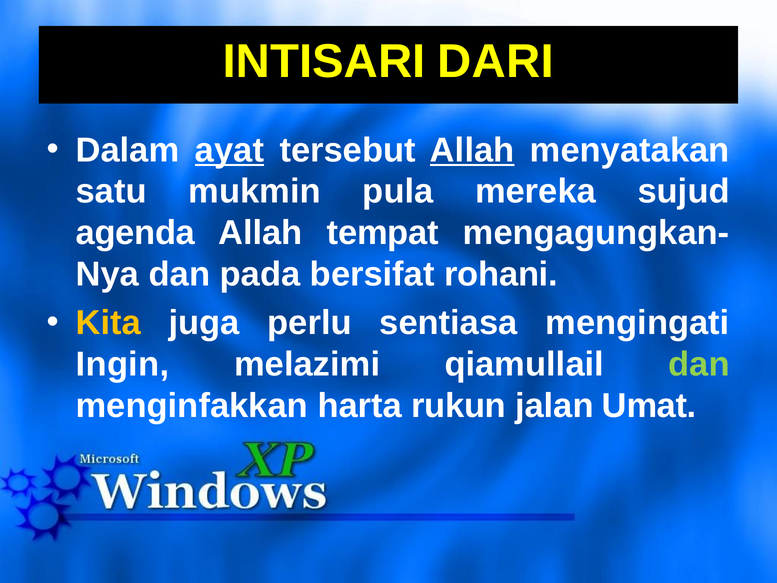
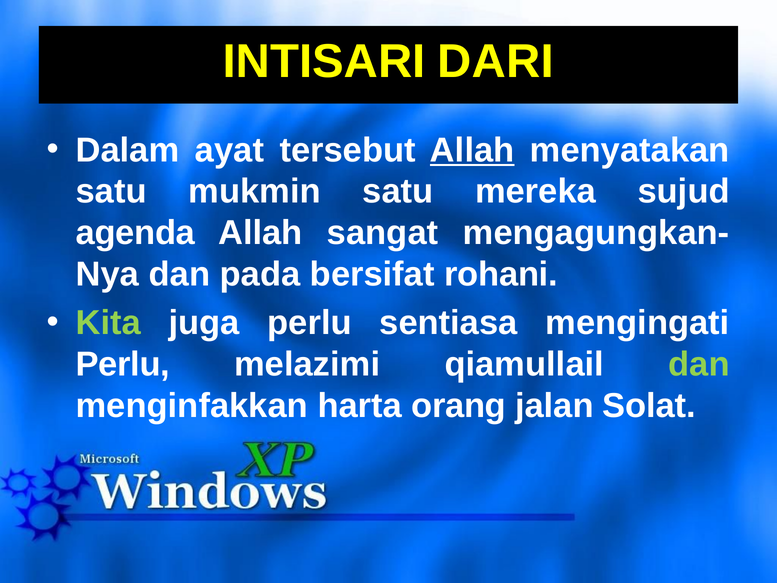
ayat underline: present -> none (230, 150)
mukmin pula: pula -> satu (398, 192)
tempat: tempat -> sangat (383, 233)
Kita colour: yellow -> light green (108, 323)
Ingin: Ingin -> Perlu (123, 364)
rukun: rukun -> orang (459, 406)
Umat: Umat -> Solat (649, 406)
